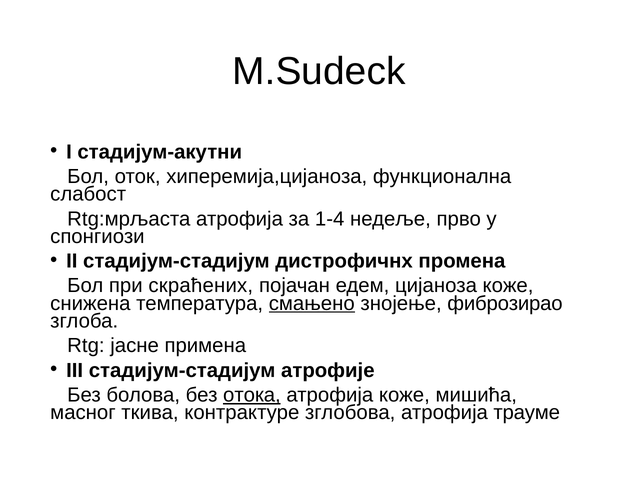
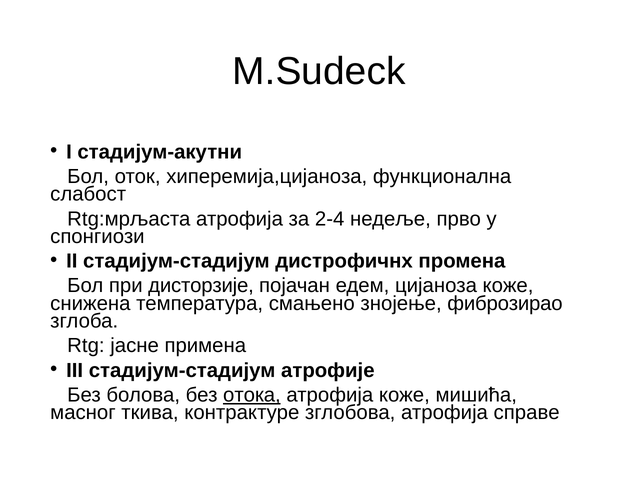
1-4: 1-4 -> 2-4 (330, 219)
скраћених: скраћених -> дисторзије (201, 286)
смањено underline: present -> none (312, 304)
трауме: трауме -> справе (527, 413)
